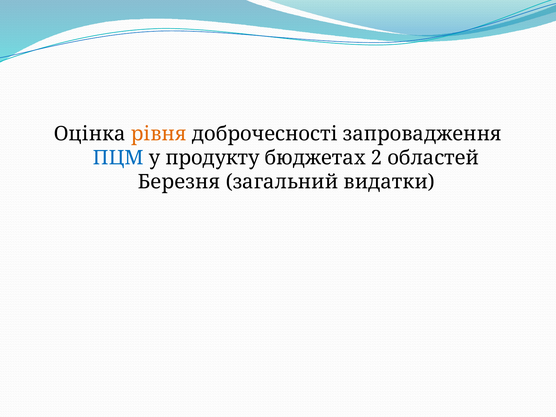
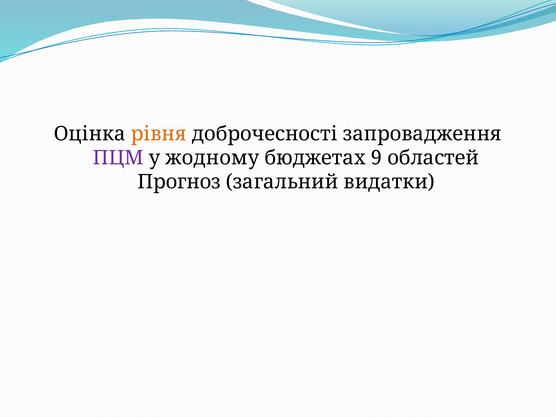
ПЦМ colour: blue -> purple (118, 158)
продукту: продукту -> жодному (212, 158)
2: 2 -> 9 (376, 158)
Березня: Березня -> Прогноз (179, 182)
